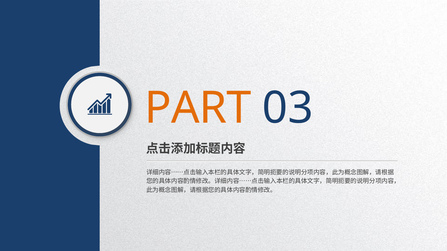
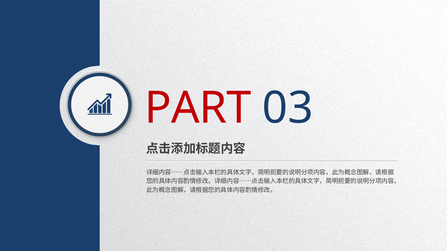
PART colour: orange -> red (198, 108)
